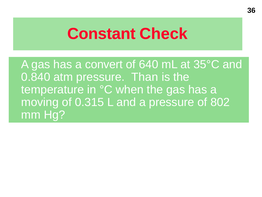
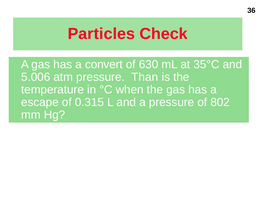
Constant: Constant -> Particles (101, 34)
640: 640 -> 630 (149, 64)
0.840: 0.840 -> 5.006 (36, 77)
moving: moving -> escape (40, 102)
